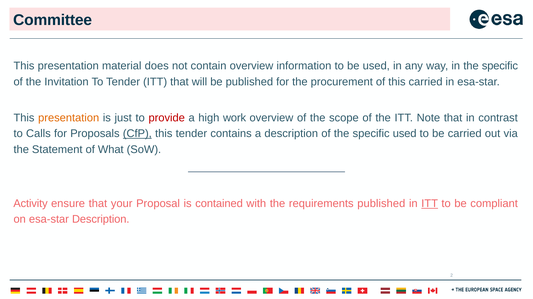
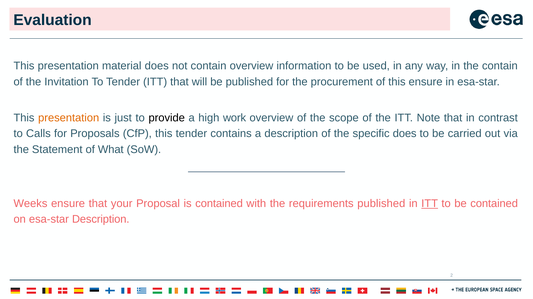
Committee: Committee -> Evaluation (53, 20)
in the specific: specific -> contain (500, 66)
this carried: carried -> ensure (426, 82)
provide colour: red -> black (167, 118)
CfP underline: present -> none (137, 134)
specific used: used -> does (405, 134)
Activity: Activity -> Weeks (30, 203)
be compliant: compliant -> contained (494, 203)
